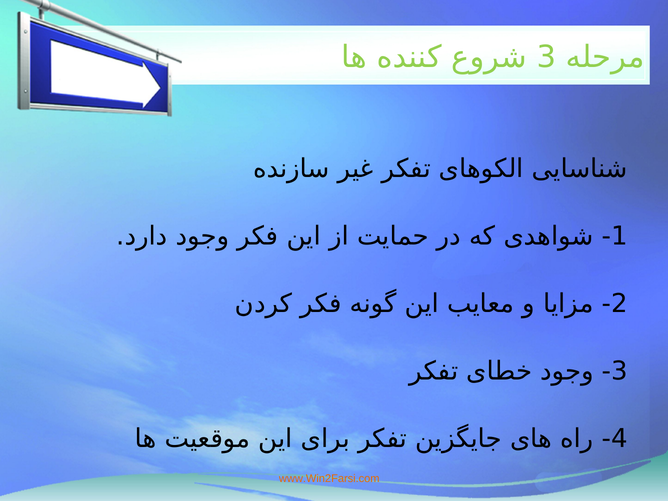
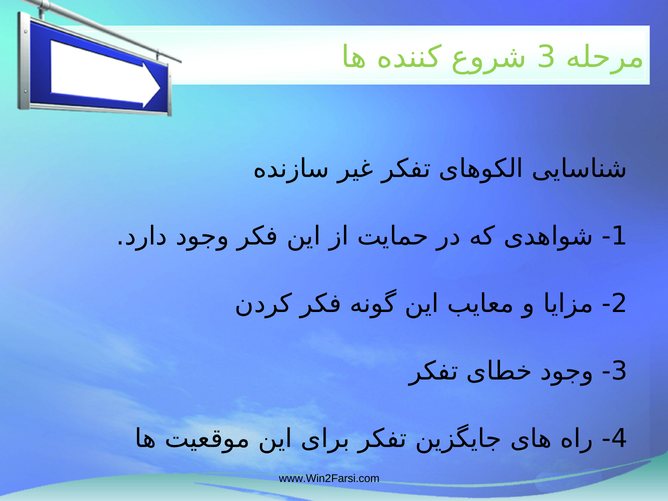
www.Win2Farsi.com colour: orange -> black (329, 478)
